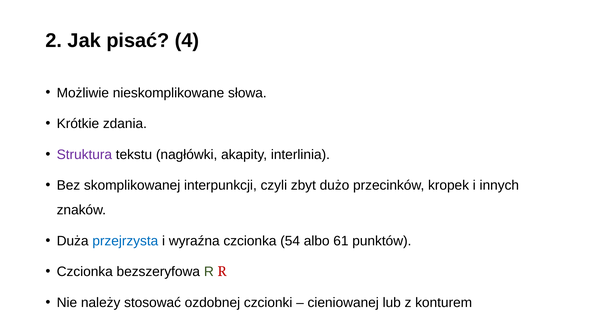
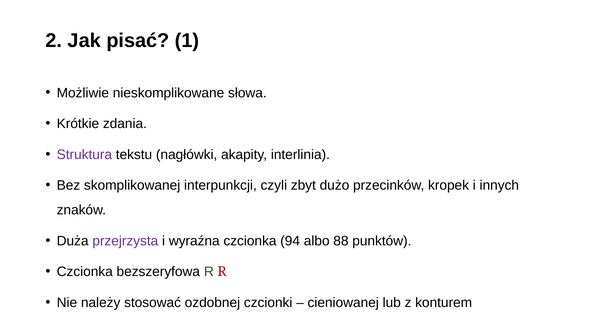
4: 4 -> 1 (187, 41)
przejrzysta colour: blue -> purple (125, 241)
54: 54 -> 94 (290, 241)
61: 61 -> 88 (341, 241)
